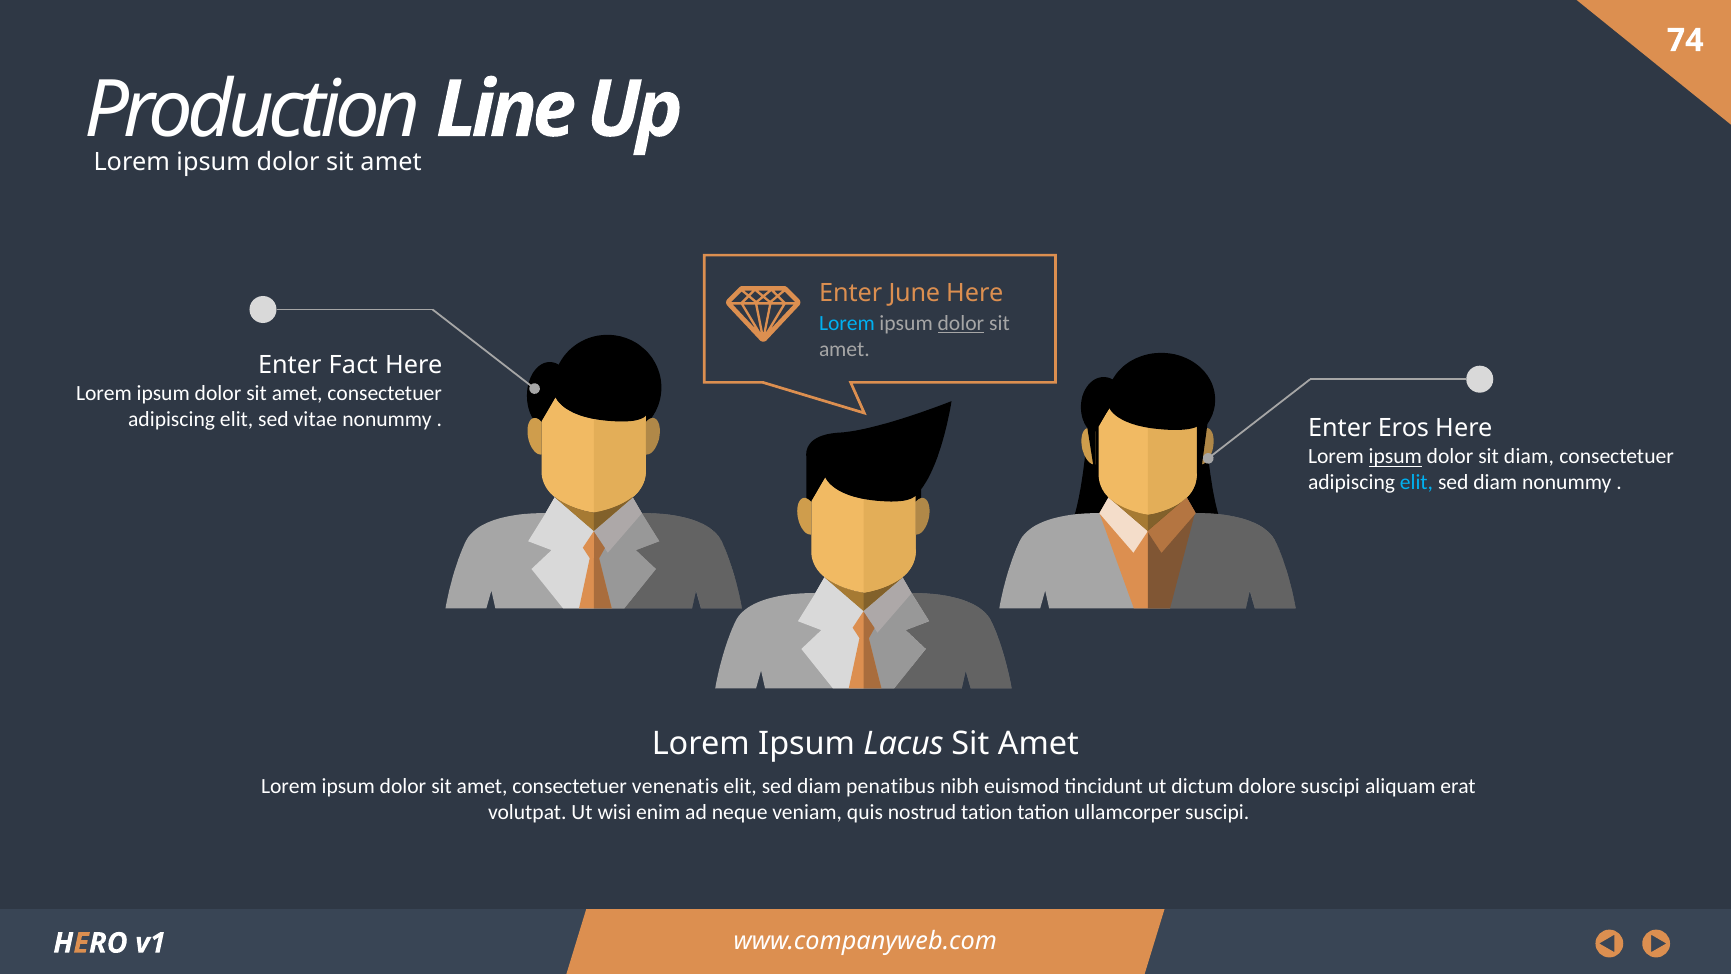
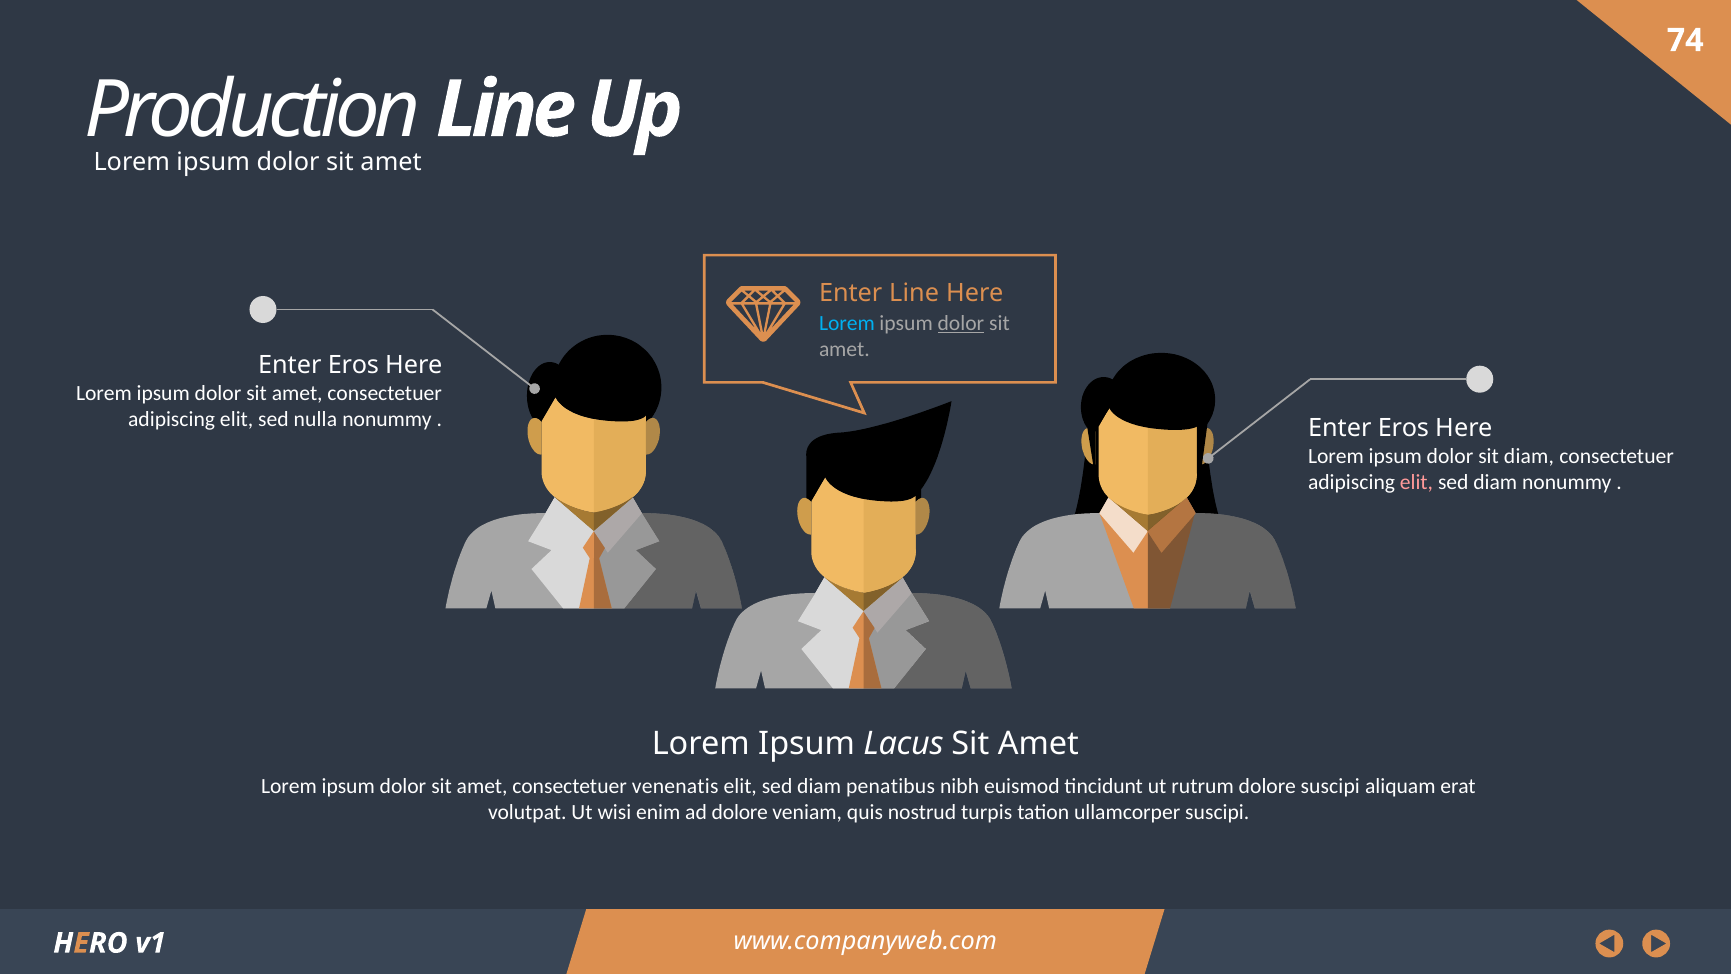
Enter June: June -> Line (914, 293)
Fact: Fact -> Eros (353, 365)
vitae: vitae -> nulla (315, 419)
ipsum underline: present -> none (1395, 457)
elit colour: light blue -> pink (1416, 483)
dictum: dictum -> rutrum (1203, 786)
ad neque: neque -> dolore (740, 812)
nostrud tation: tation -> turpis (987, 812)
